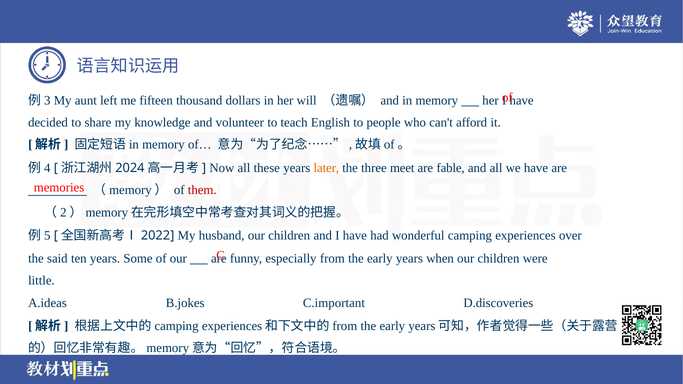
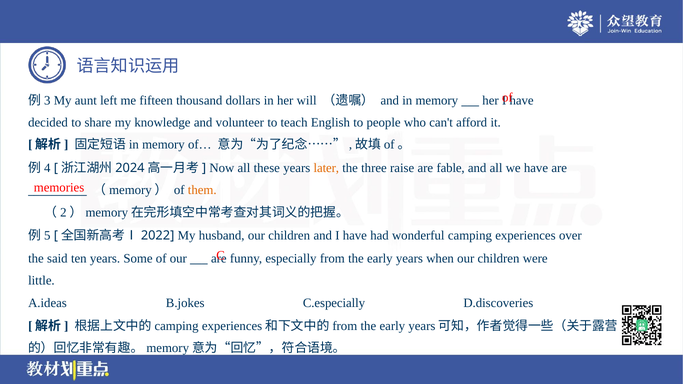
meet: meet -> raise (402, 168)
them colour: red -> orange (202, 190)
C.important: C.important -> C.especially (334, 303)
